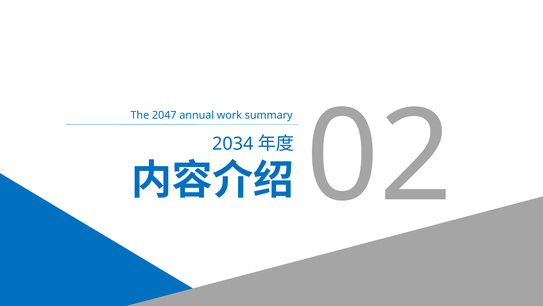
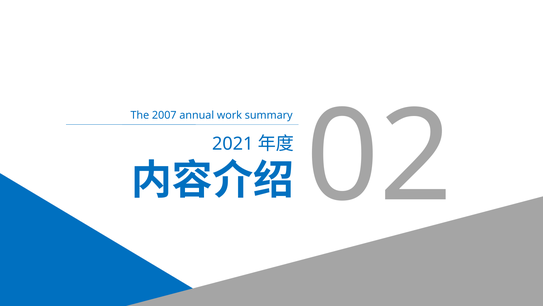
2047: 2047 -> 2007 (164, 115)
2034: 2034 -> 2021 (233, 144)
